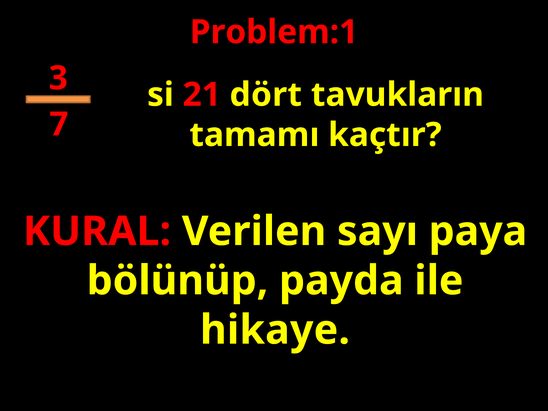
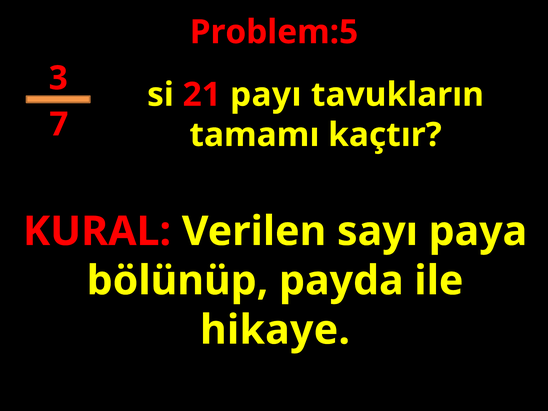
Problem:1: Problem:1 -> Problem:5 (274, 32)
dört: dört -> payı (266, 95)
